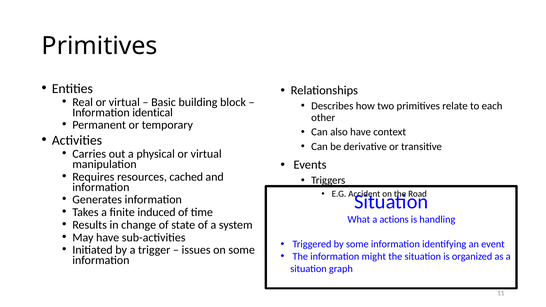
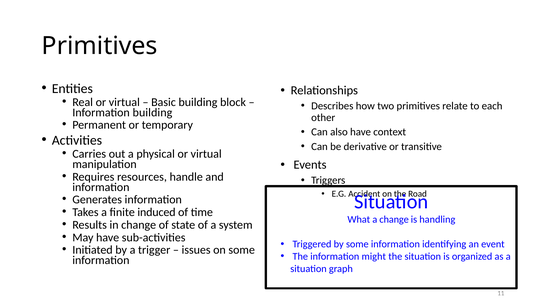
Information identical: identical -> building (152, 112)
cached: cached -> handle (186, 177)
a actions: actions -> change (394, 220)
